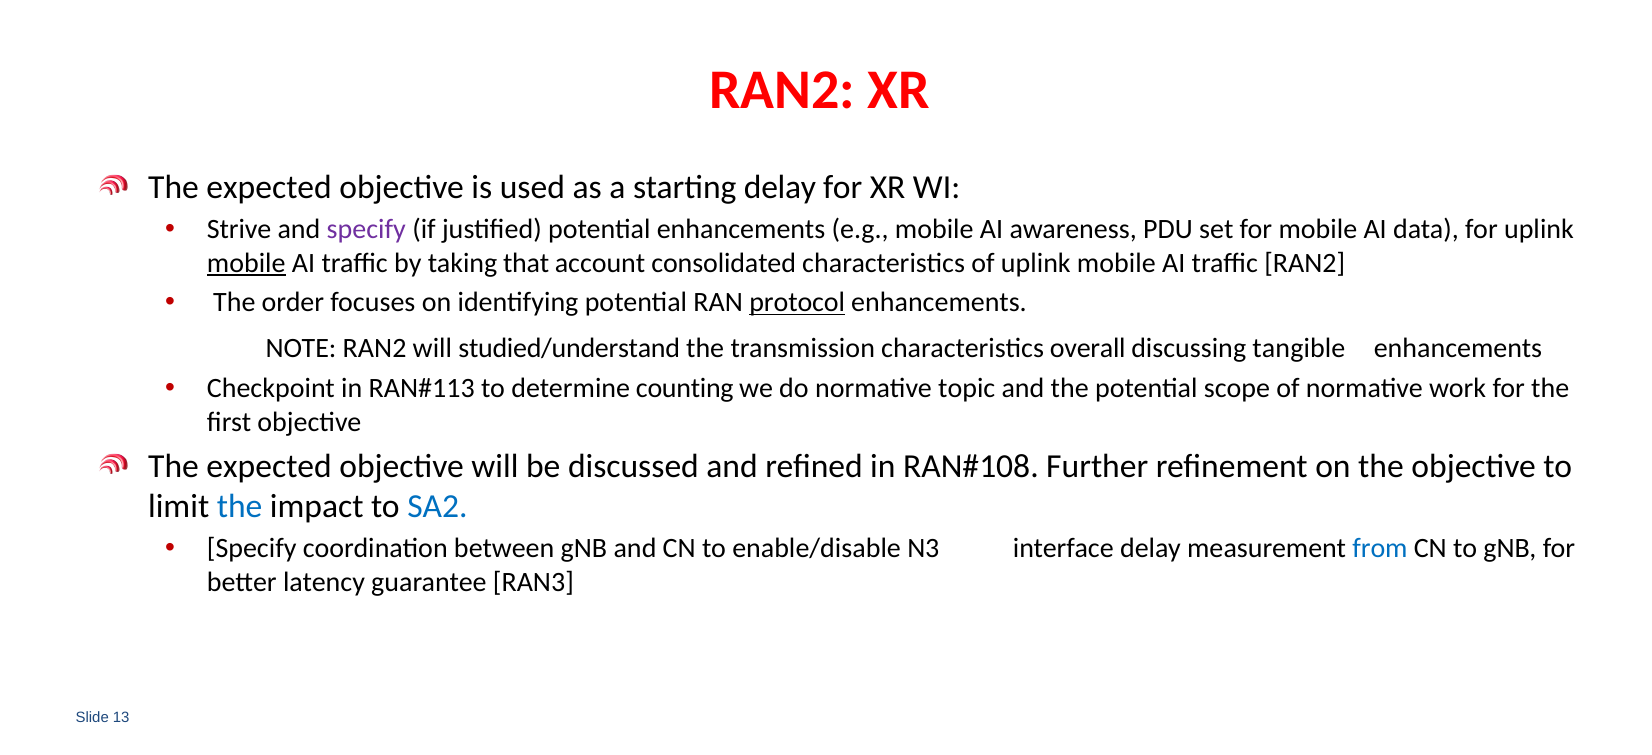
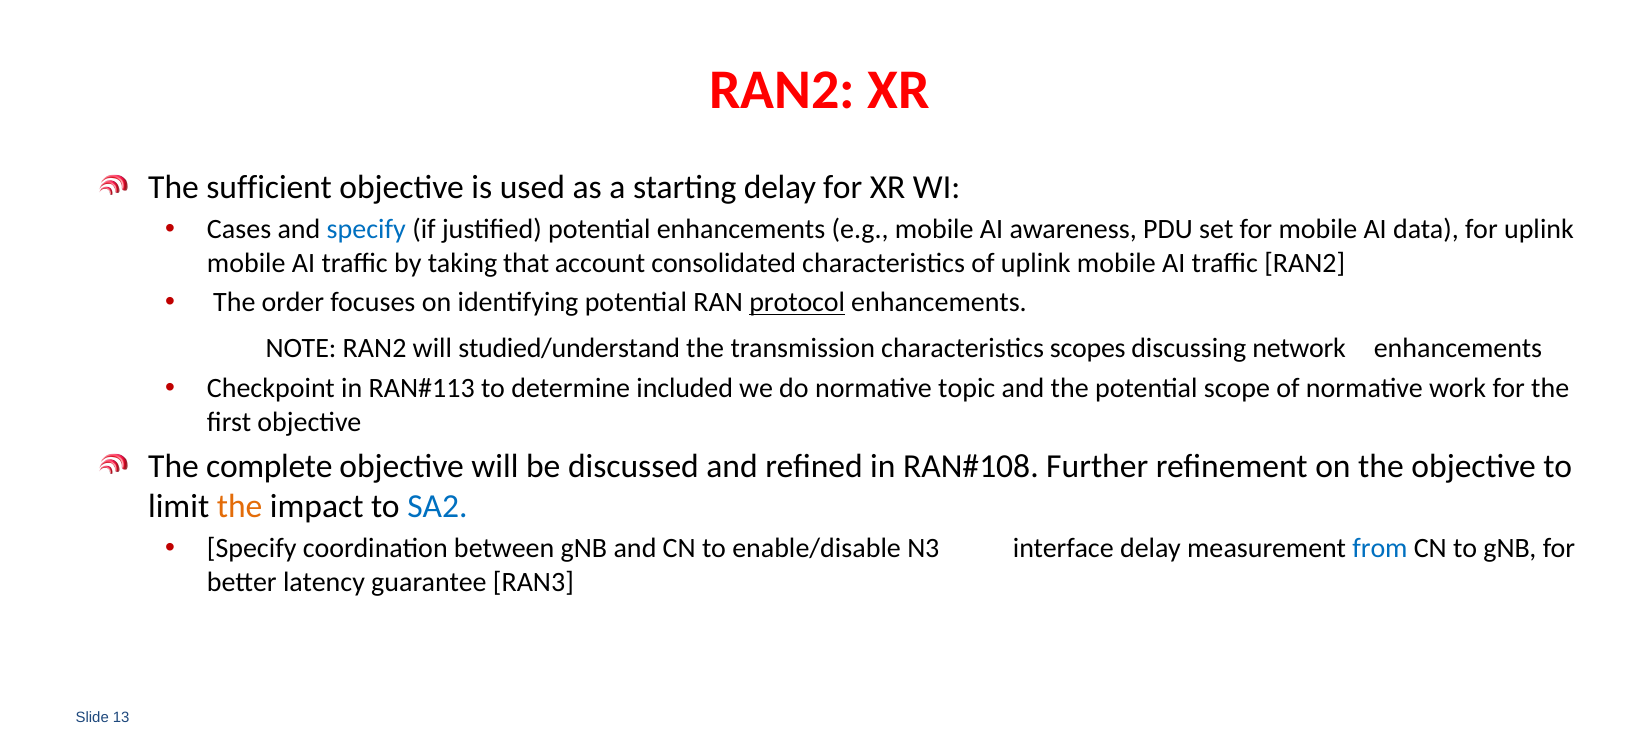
expected: expected -> sufficient (269, 188)
Strive: Strive -> Cases (239, 230)
specify colour: purple -> blue (366, 230)
mobile underline: present -> none (246, 263)
overall: overall -> scopes (1088, 349)
tangible: tangible -> network (1299, 349)
counting: counting -> included (685, 389)
expected: expected -> complete (269, 466)
the colour: blue -> orange (240, 507)
